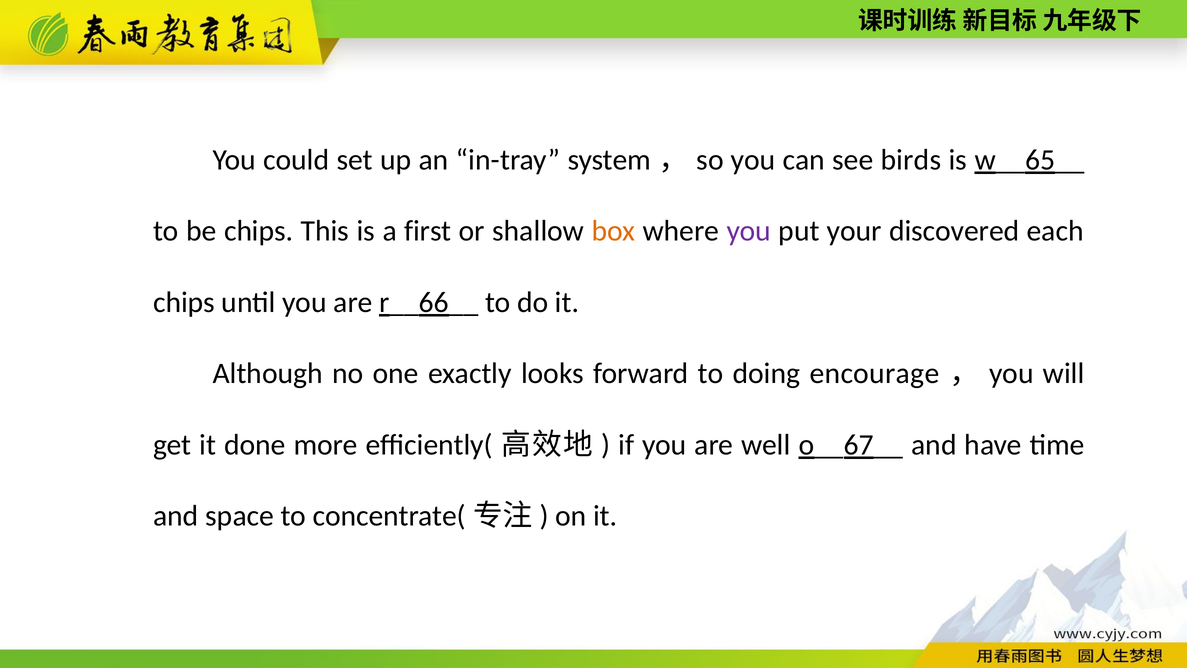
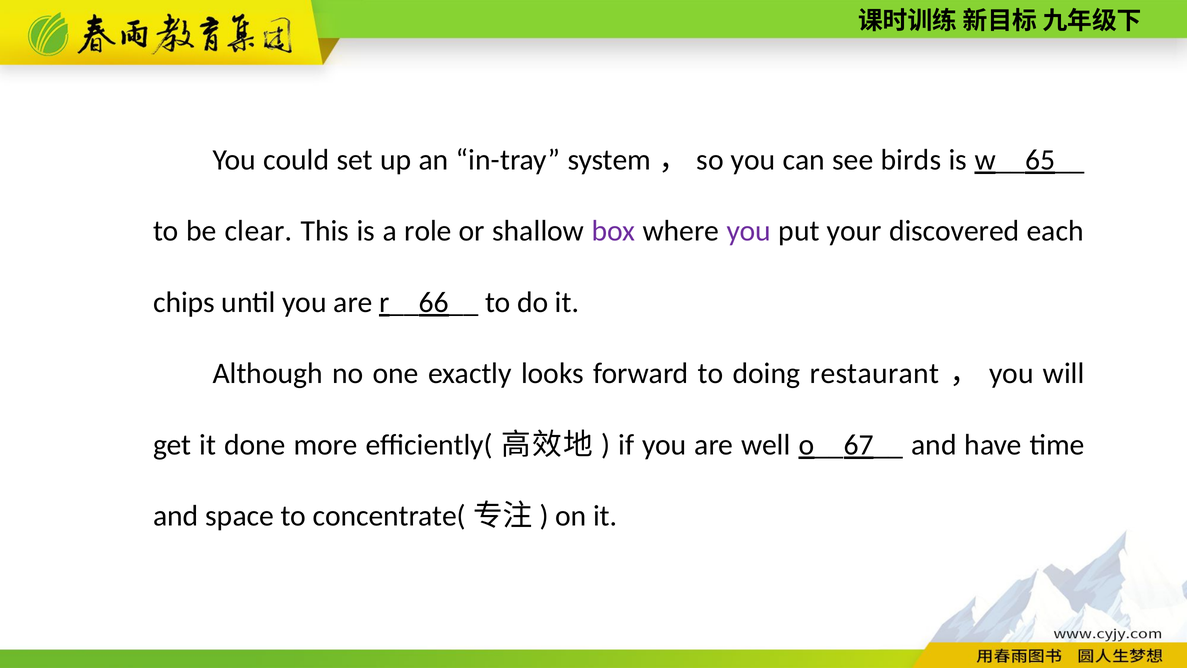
be chips: chips -> clear (258, 231)
first: first -> role (428, 231)
box colour: orange -> purple (613, 231)
encourage: encourage -> restaurant (874, 373)
